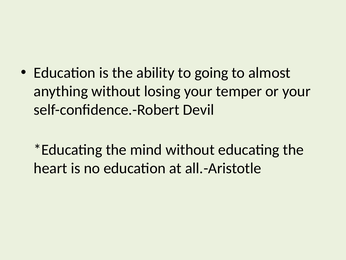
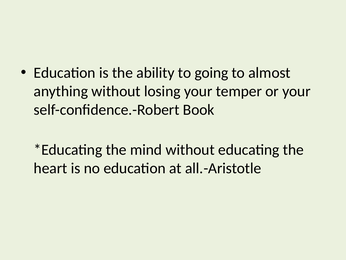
Devil: Devil -> Book (199, 109)
